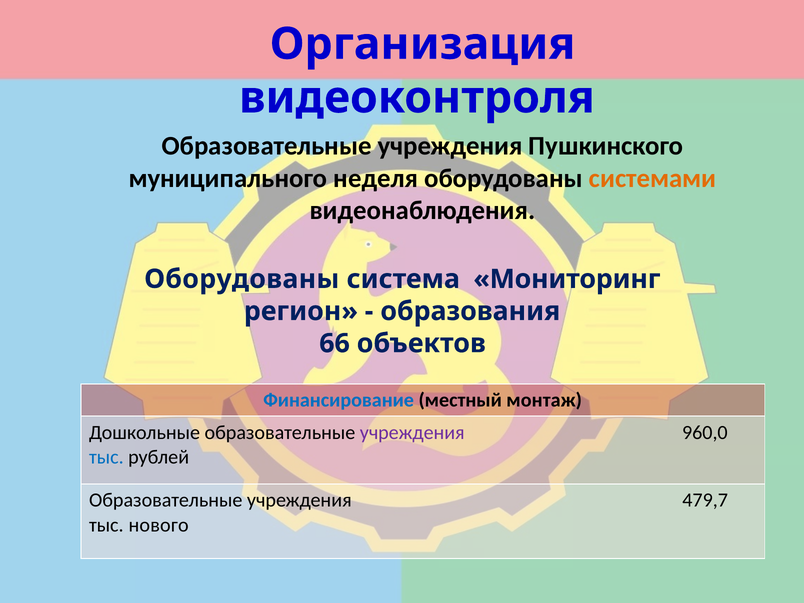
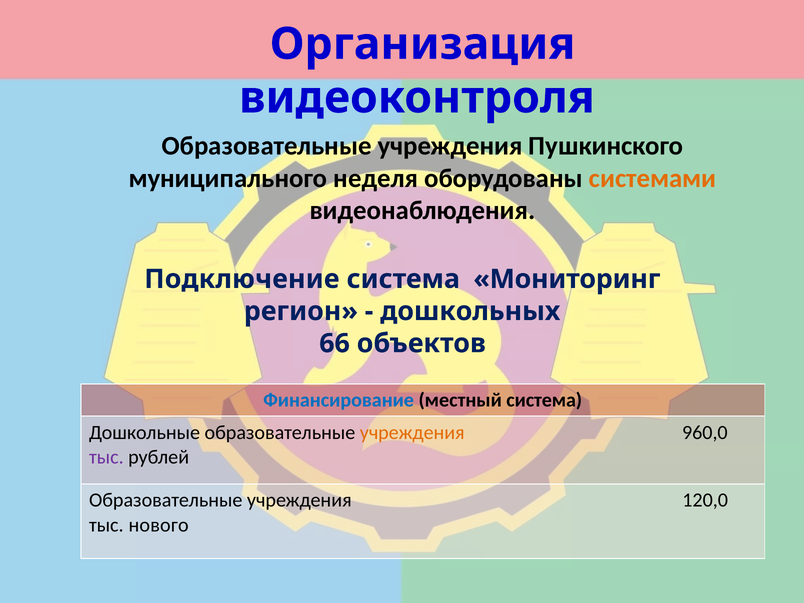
Оборудованы: Оборудованы -> Подключение (242, 279)
образования: образования -> дошкольных (470, 311)
местный монтаж: монтаж -> система (544, 400)
учреждения colour: purple -> orange (412, 433)
тыс colour: blue -> purple (106, 457)
479,7: 479,7 -> 120,0 (705, 500)
